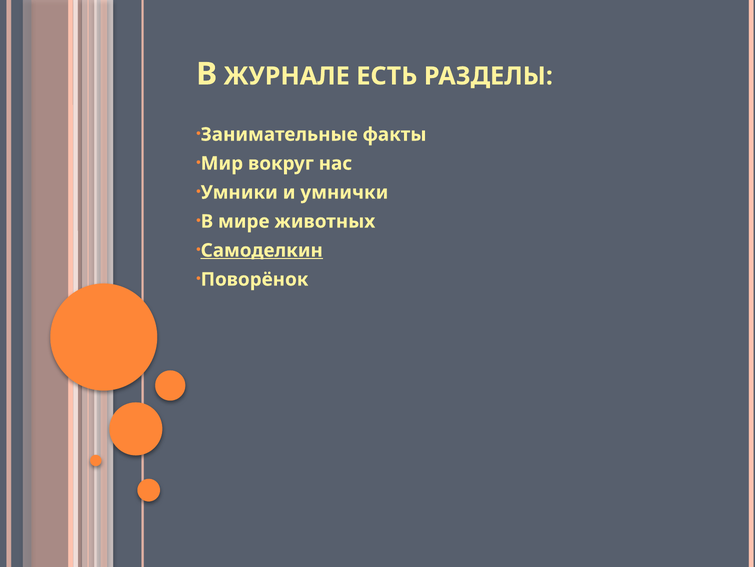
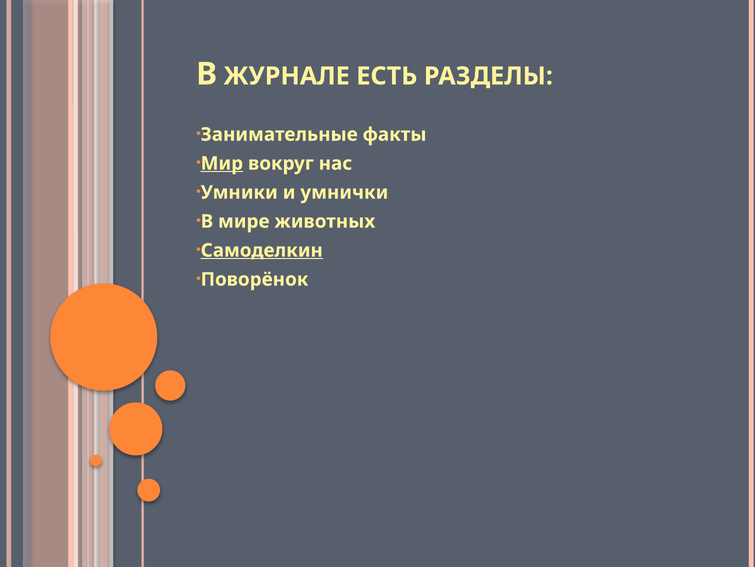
Мир underline: none -> present (222, 163)
